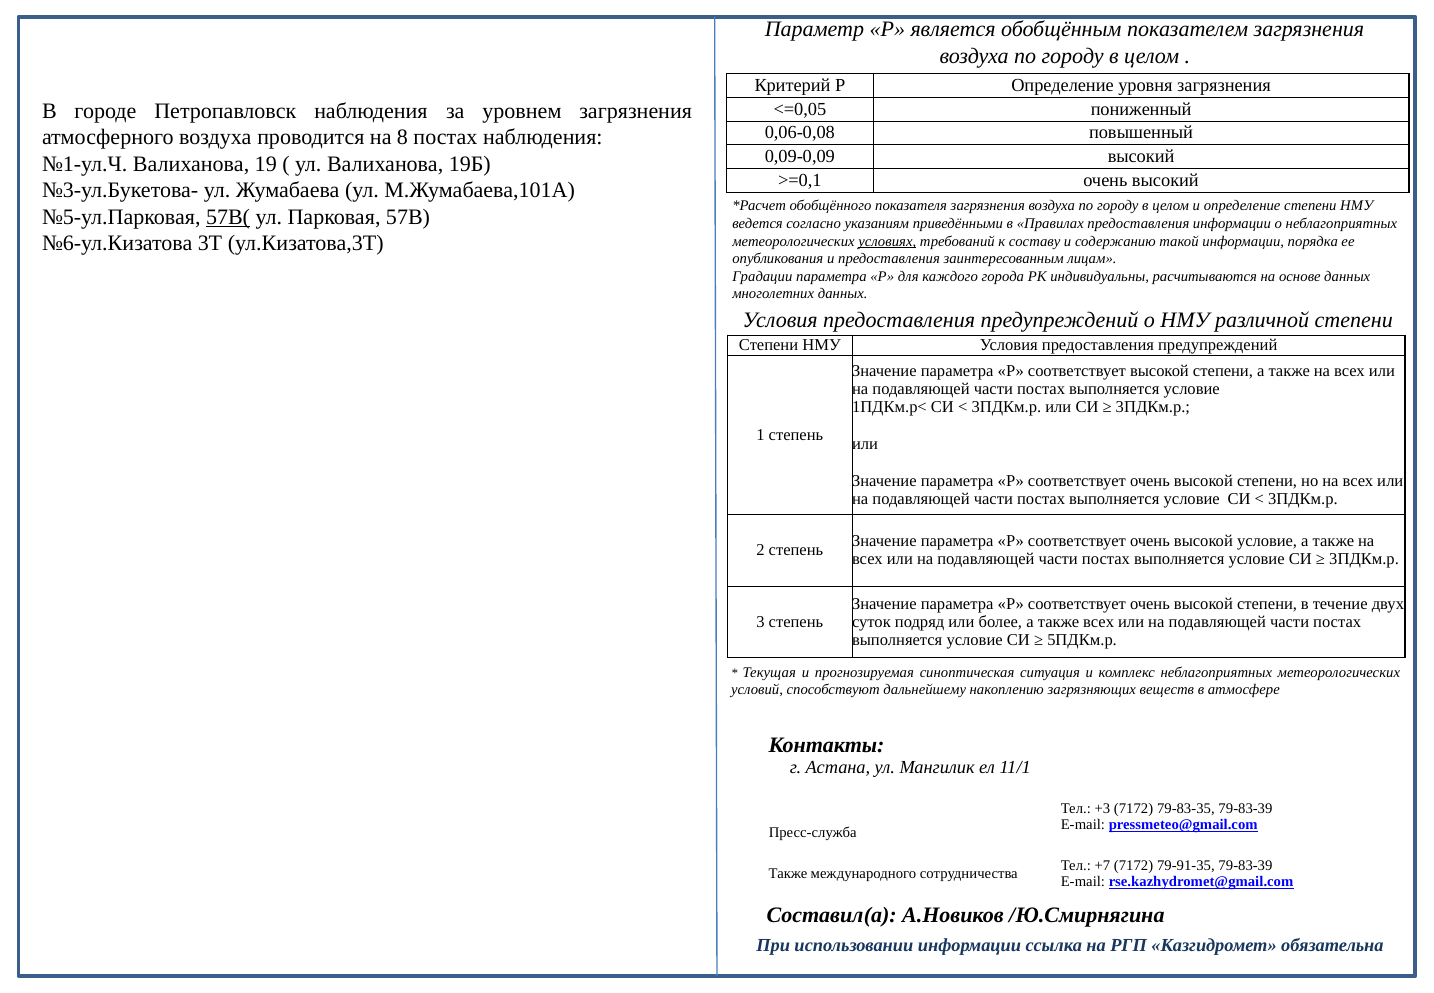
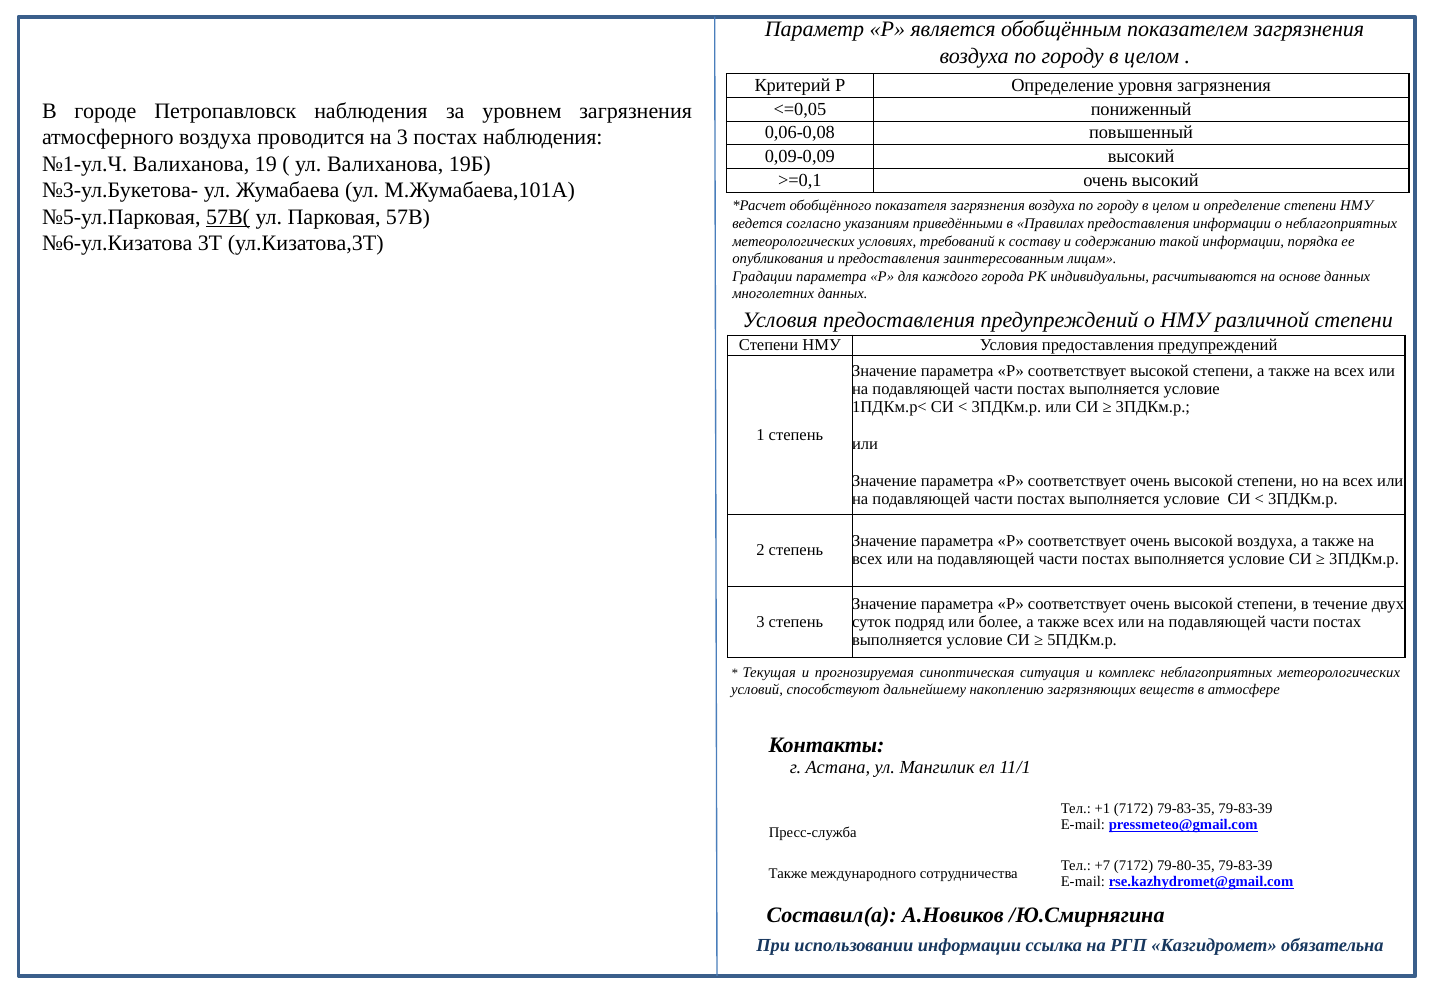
на 8: 8 -> 3 (402, 138)
условиях underline: present -> none (887, 241)
высокой условие: условие -> воздуха (1267, 541)
+3: +3 -> +1 (1102, 808)
79-91-35: 79-91-35 -> 79-80-35 (1186, 866)
